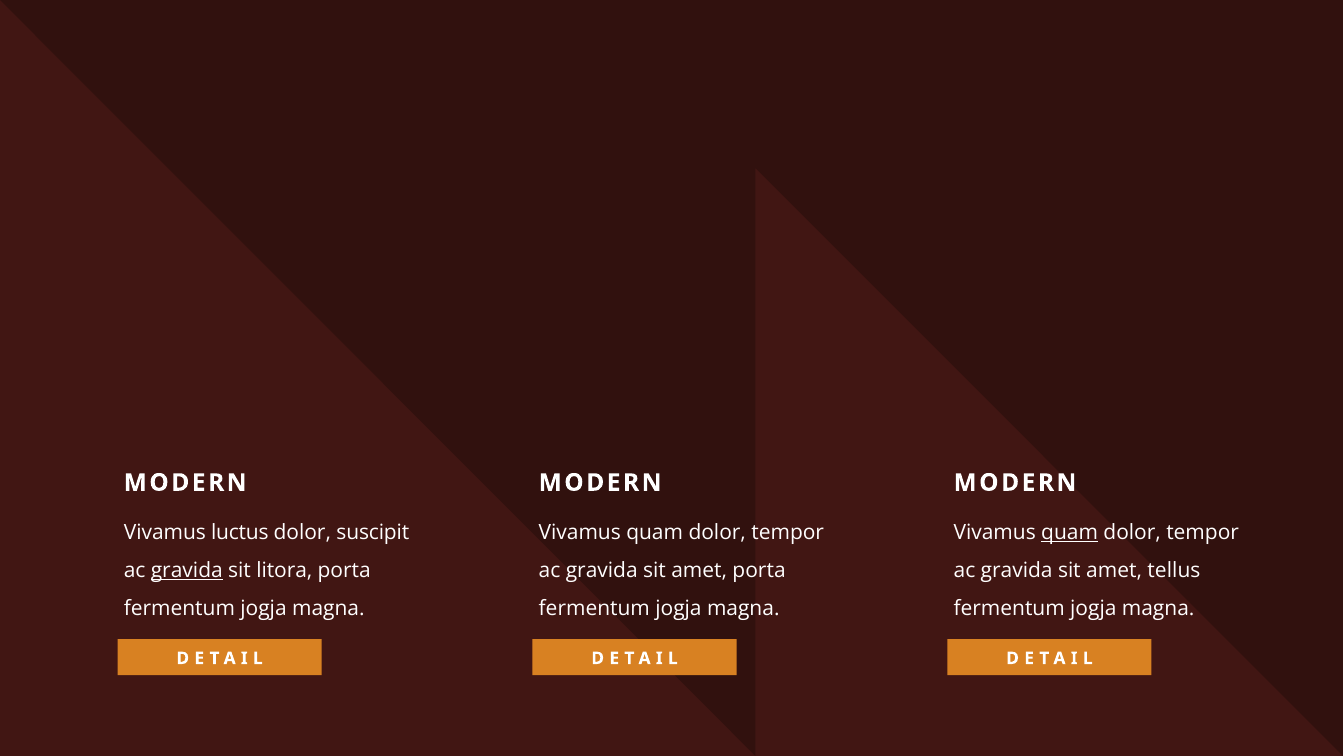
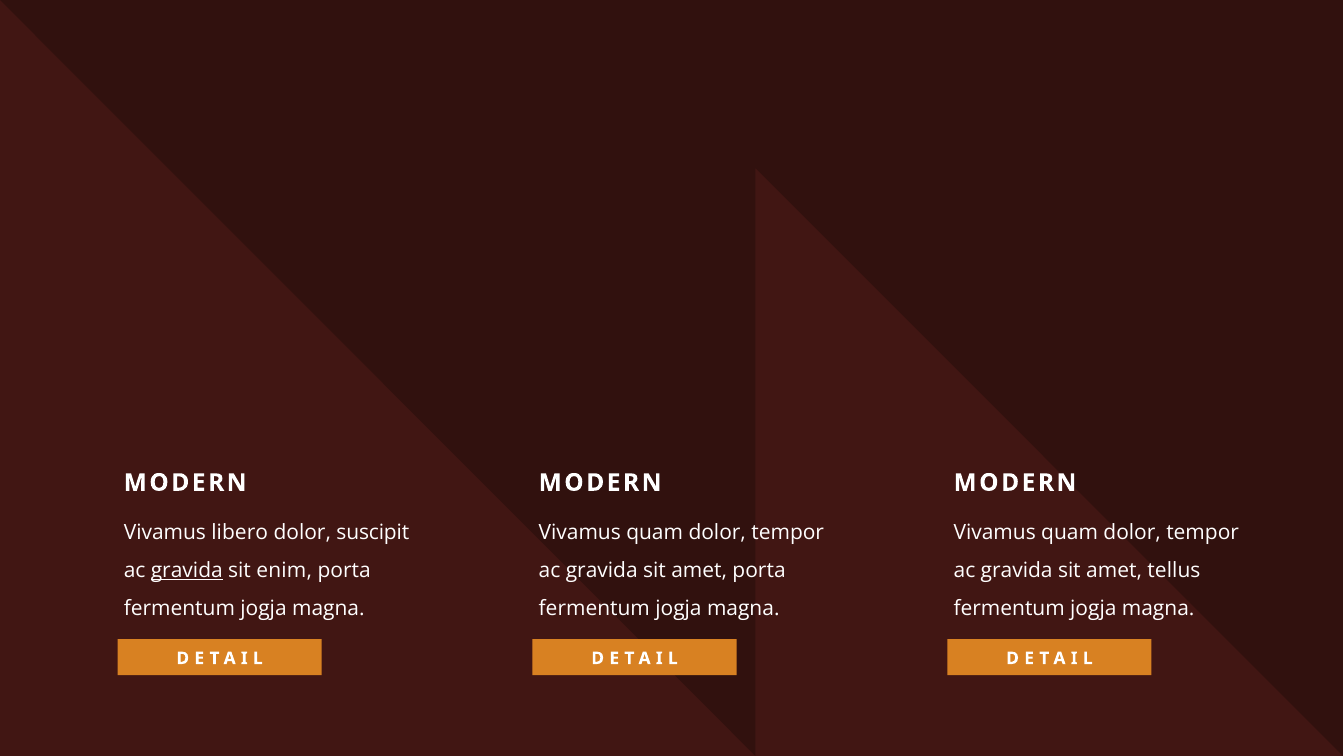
luctus: luctus -> libero (240, 532)
quam underline: present -> none (1070, 532)
litora: litora -> enim (284, 570)
